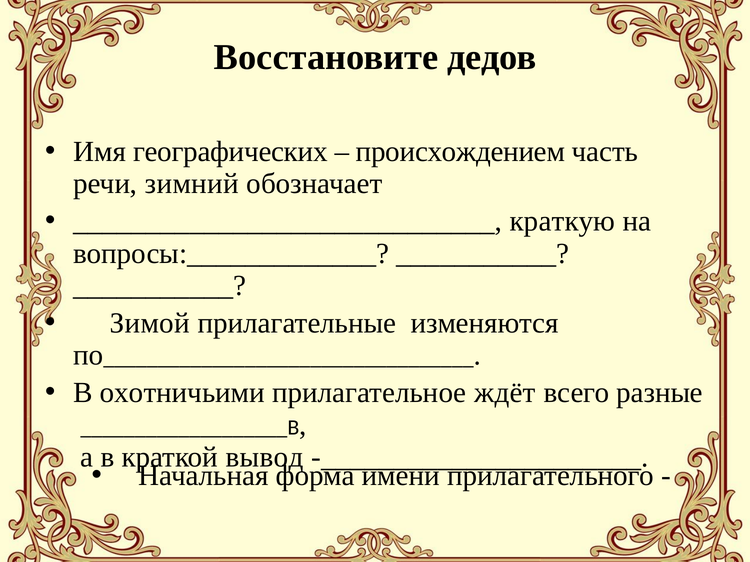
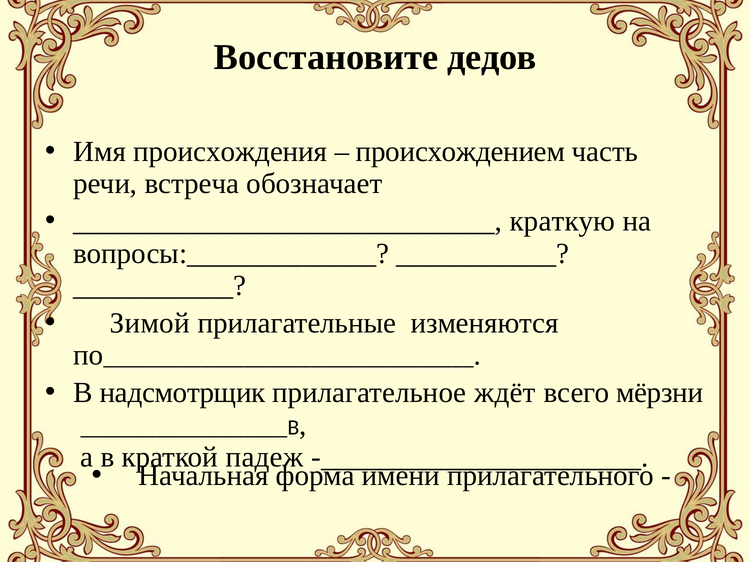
географических: географических -> происхождения (230, 152)
зимний: зимний -> встреча (192, 184)
охотничьими: охотничьими -> надсмотрщик (183, 393)
разные: разные -> мёрзни (660, 393)
вывод: вывод -> падеж (265, 458)
